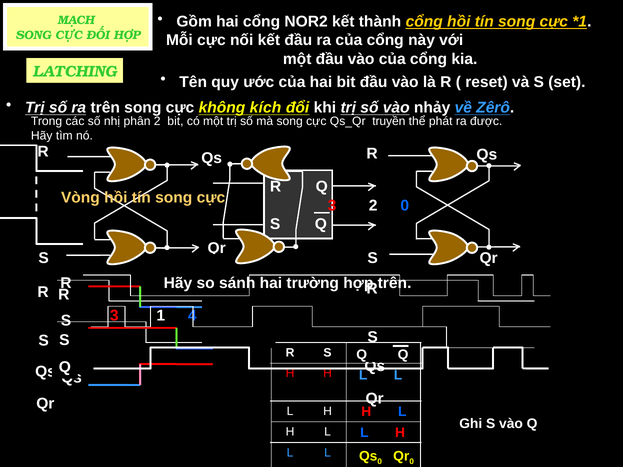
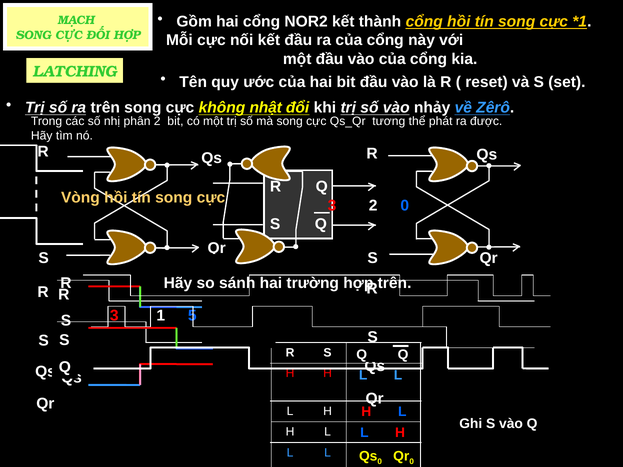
không kích: kích -> nhật (266, 108)
truyền: truyền -> tương (389, 121)
4: 4 -> 5 (192, 316)
